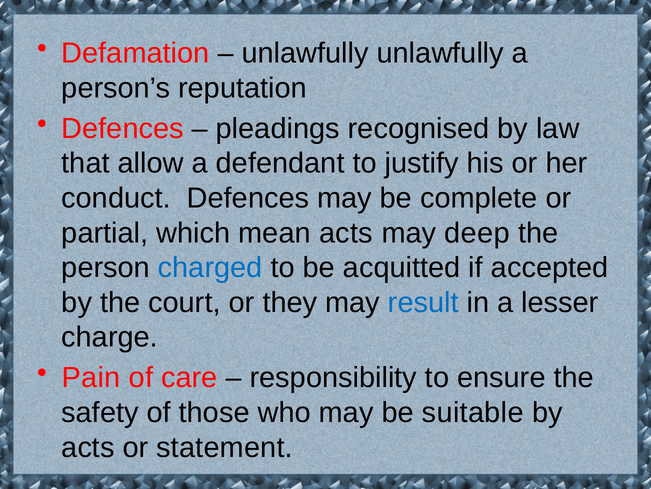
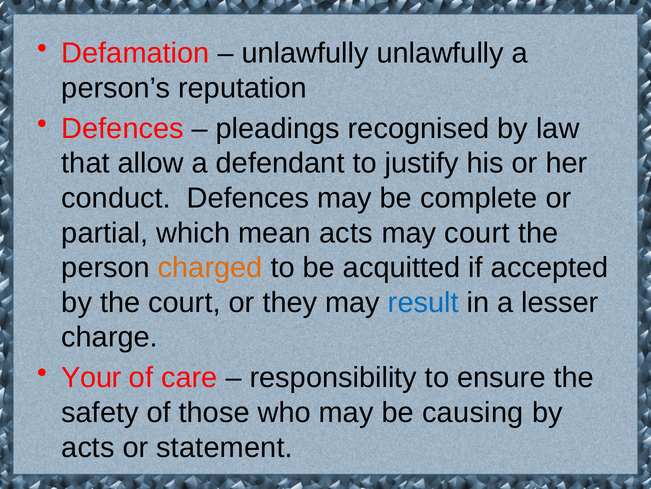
may deep: deep -> court (477, 233)
charged colour: blue -> orange (210, 267)
Pain: Pain -> Your (91, 377)
suitable: suitable -> causing (473, 412)
